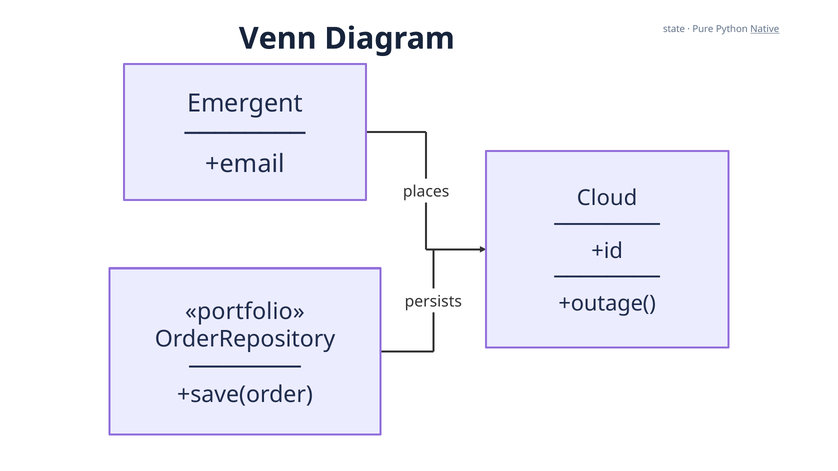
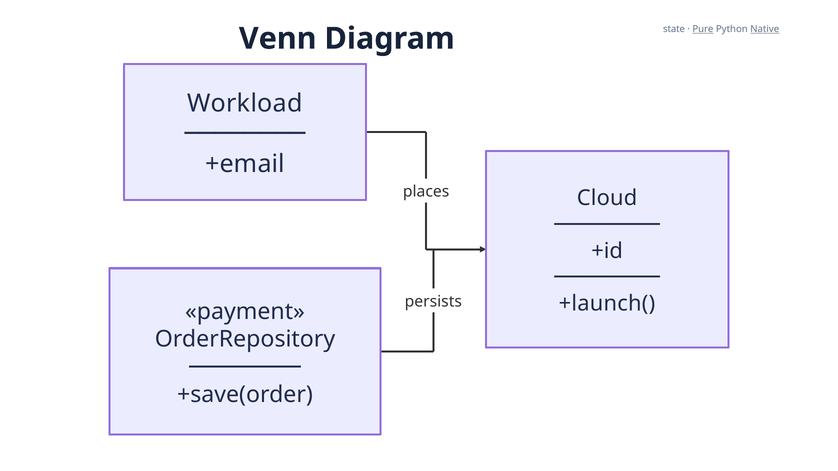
Pure underline: none -> present (703, 29)
Emergent: Emergent -> Workload (245, 104)
+outage(: +outage( -> +launch( (607, 304)
portfolio: portfolio -> payment (245, 312)
